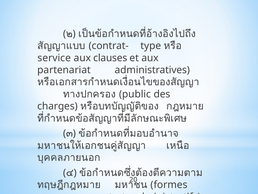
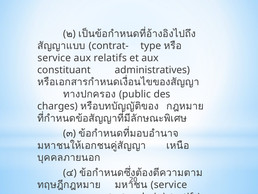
clauses: clauses -> relatifs (110, 58)
partenariat: partenariat -> constituant (64, 70)
formes: formes -> service (169, 184)
